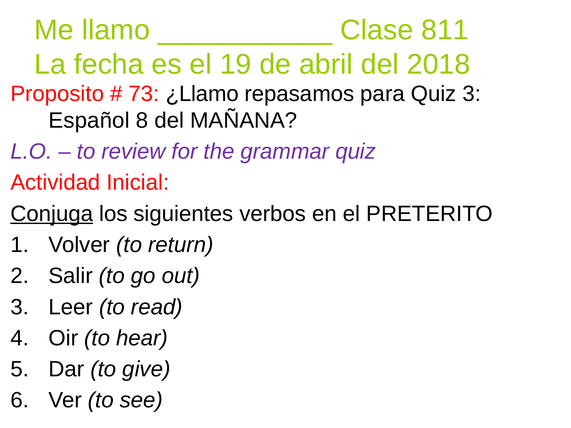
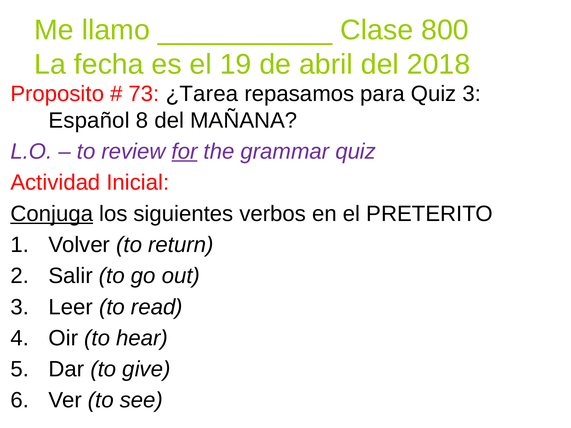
811: 811 -> 800 (445, 30)
¿Llamo: ¿Llamo -> ¿Tarea (202, 94)
for underline: none -> present (185, 152)
